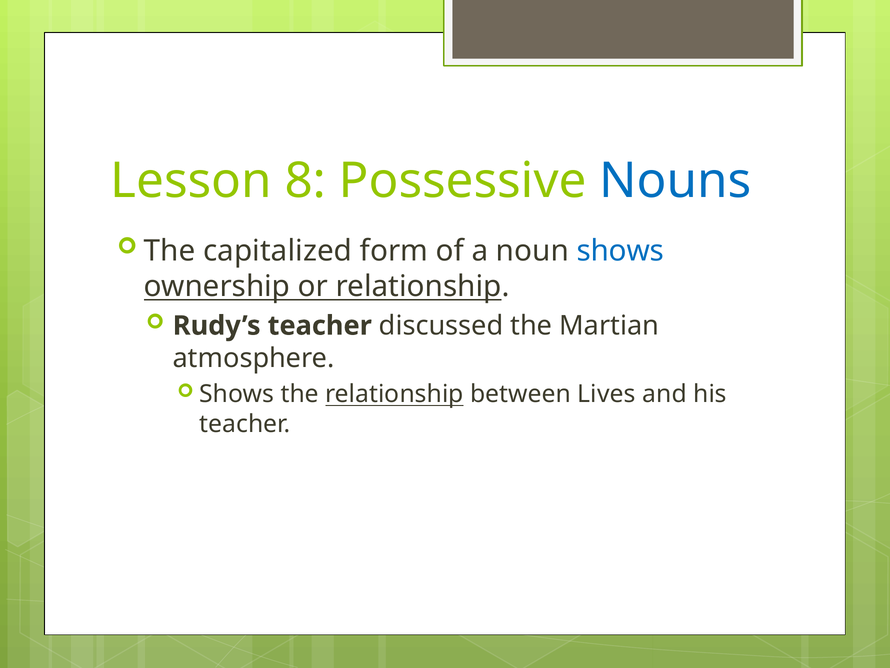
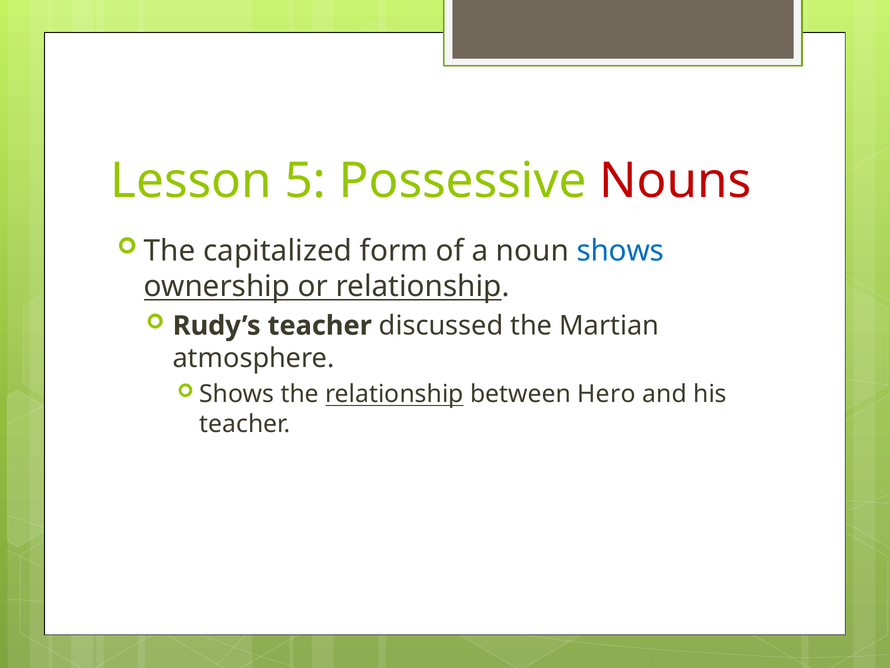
8: 8 -> 5 (305, 181)
Nouns colour: blue -> red (676, 181)
Lives: Lives -> Hero (606, 394)
